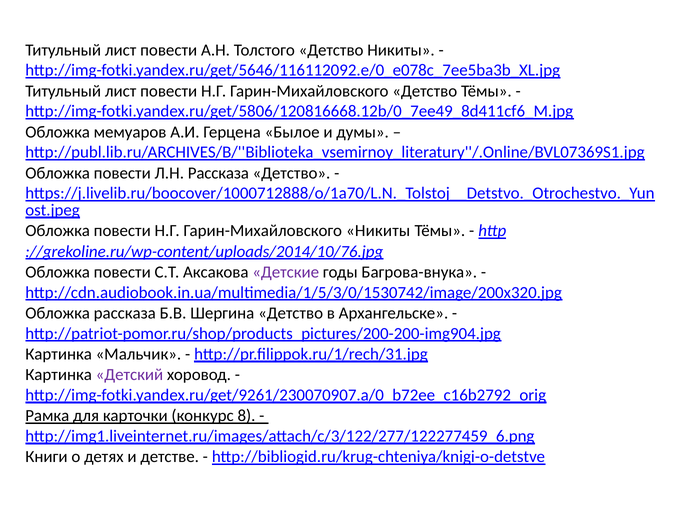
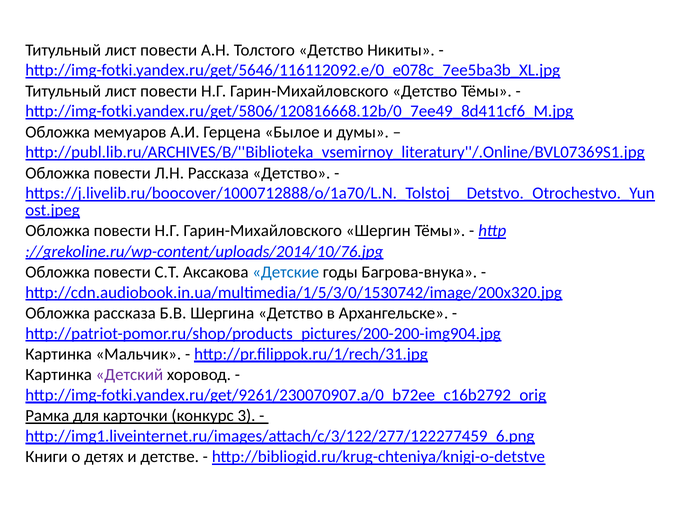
Гарин-Михайловского Никиты: Никиты -> Шергин (378, 231)
Детские colour: purple -> blue (286, 272)
8: 8 -> 3 (247, 416)
